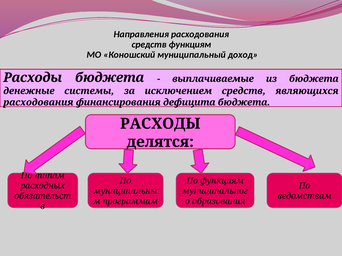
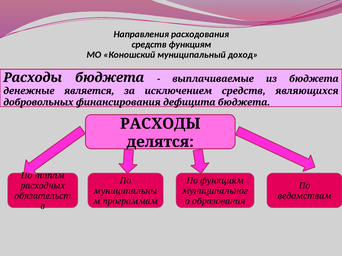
системы: системы -> является (89, 91)
расходования: расходования -> добровольных (38, 103)
